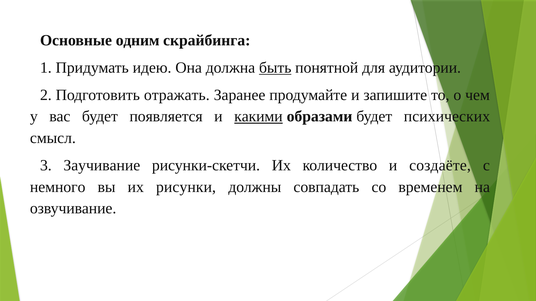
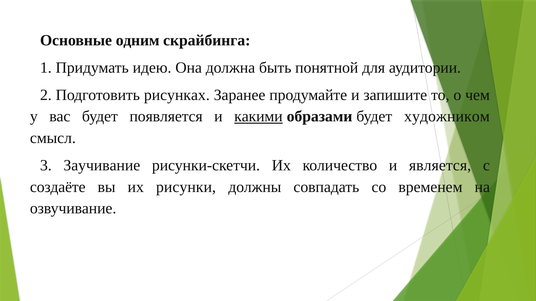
быть underline: present -> none (275, 68)
отражать: отражать -> рисунках (177, 95)
психических: психических -> художником (447, 117)
создаёте: создаёте -> является (440, 166)
немного: немного -> создаёте (58, 187)
